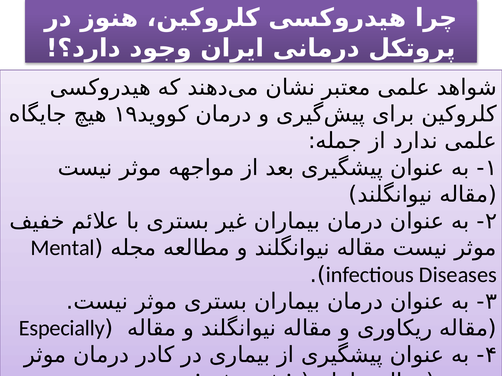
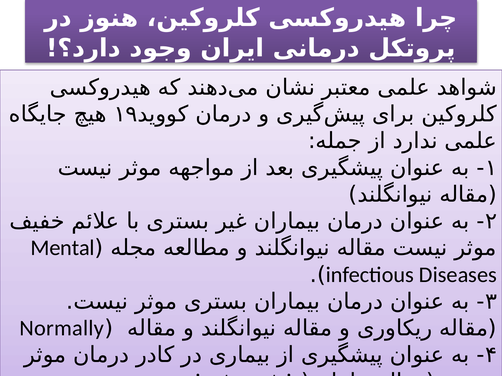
Especially: Especially -> Normally (62, 329)
